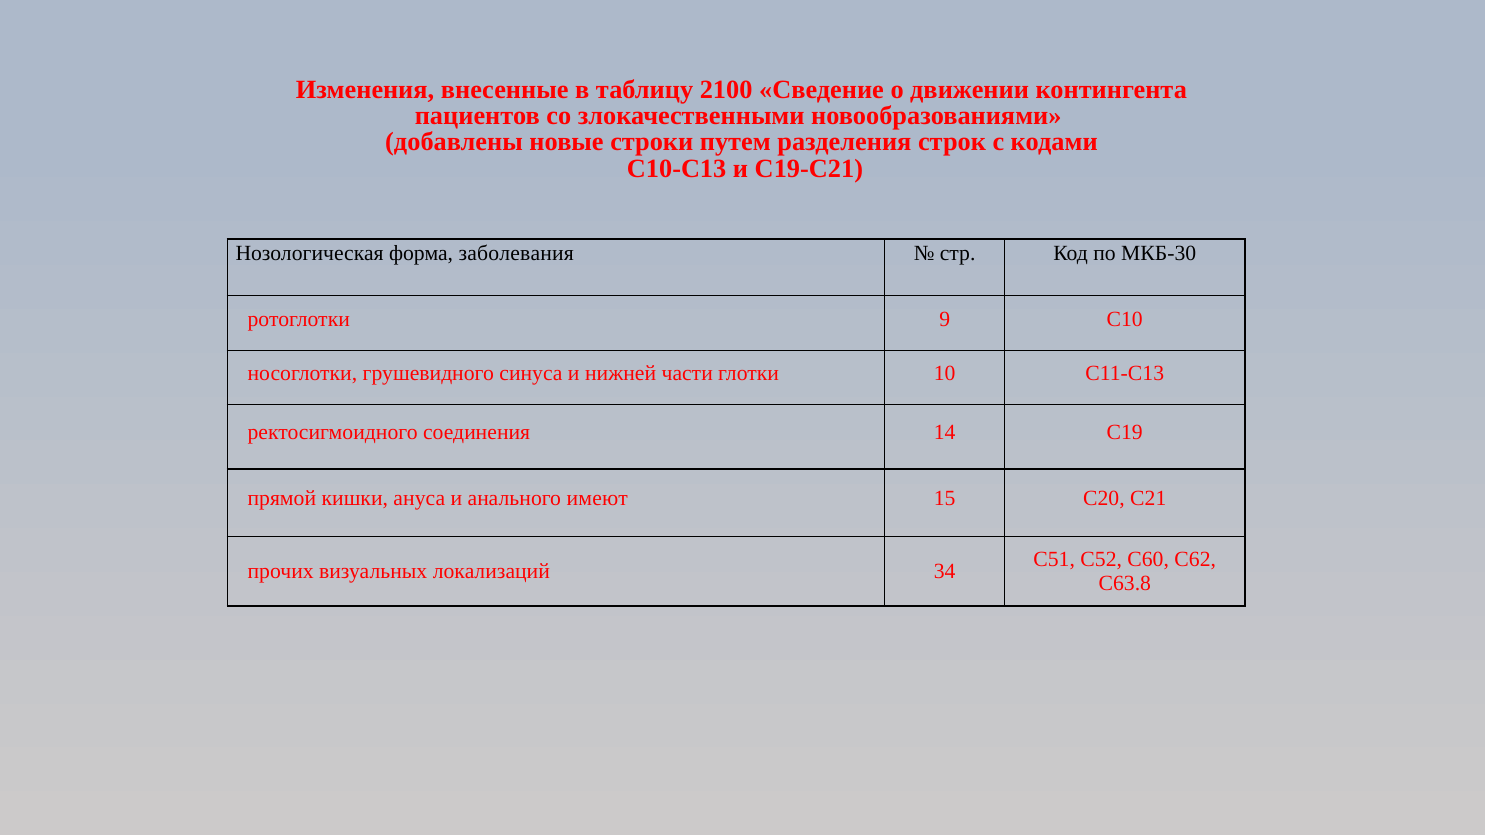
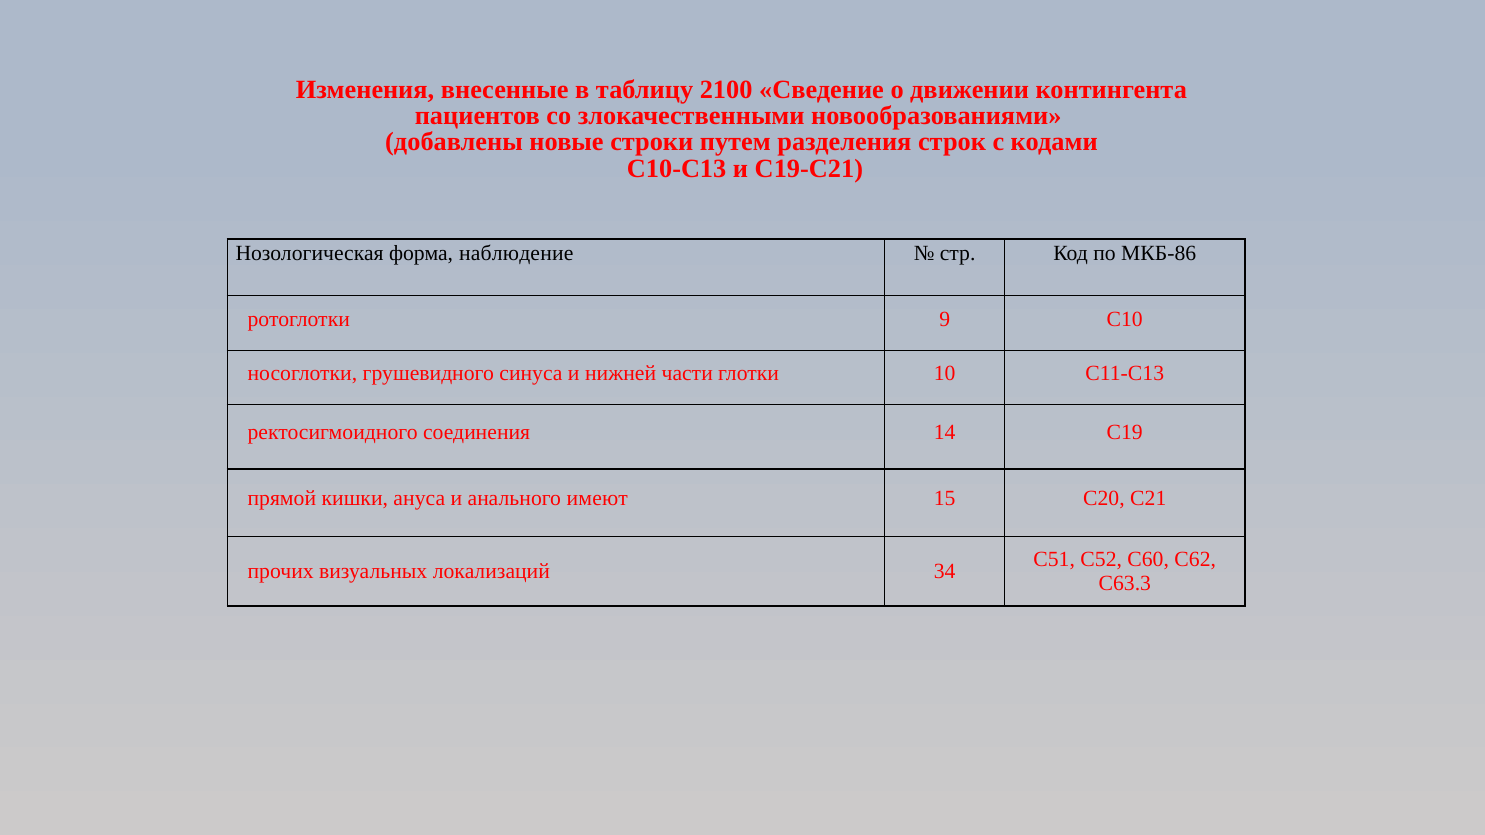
заболевания: заболевания -> наблюдение (516, 253)
МКБ-30: МКБ-30 -> МКБ-86 (1159, 253)
С63.8: С63.8 -> С63.3 (1125, 584)
